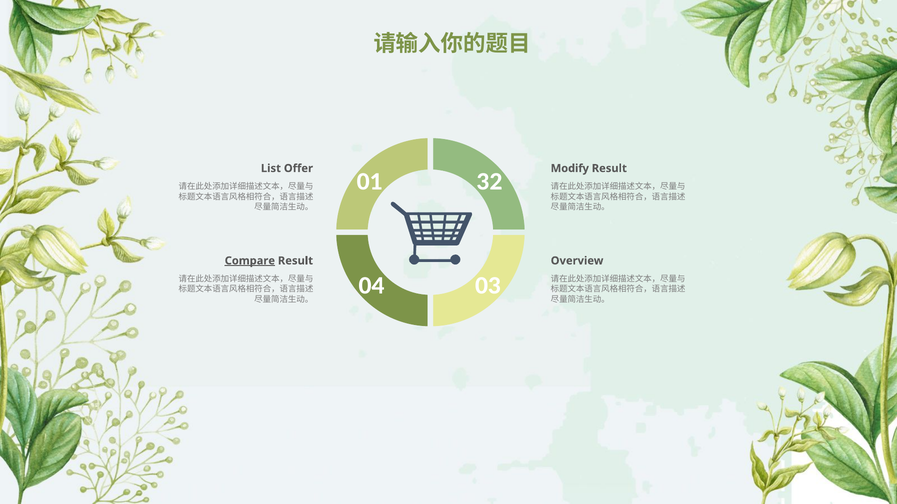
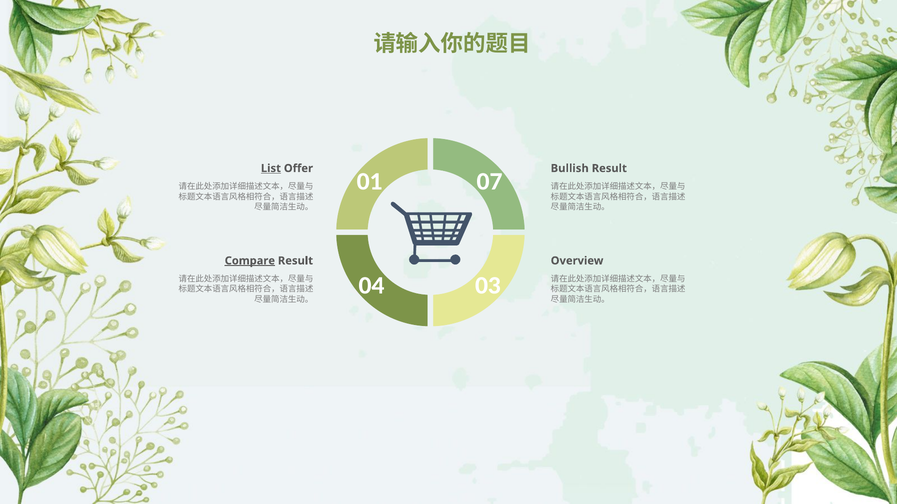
List underline: none -> present (271, 169)
Modify: Modify -> Bullish (570, 169)
32: 32 -> 07 (490, 183)
